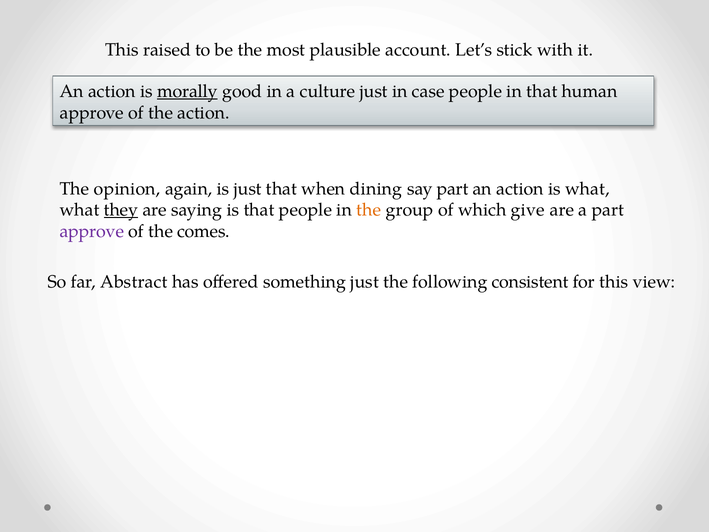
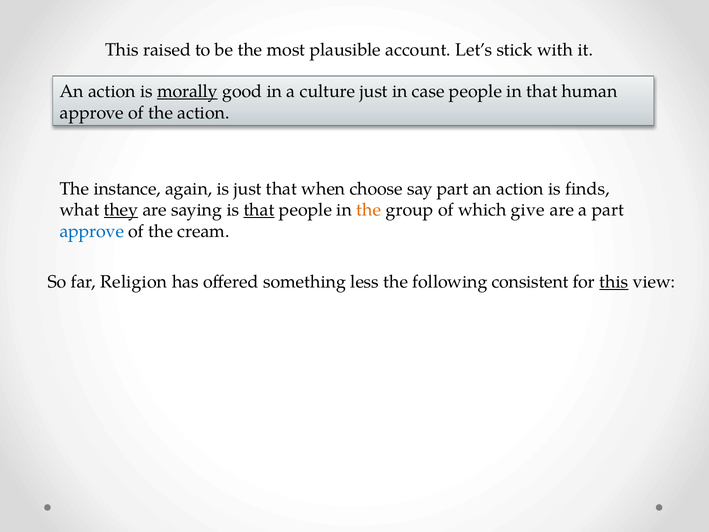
opinion: opinion -> instance (127, 189)
dining: dining -> choose (376, 189)
is what: what -> finds (587, 189)
that underline: none -> present (259, 210)
approve colour: purple -> blue (92, 231)
comes: comes -> cream (203, 231)
Abstract: Abstract -> Religion (134, 282)
something just: just -> less (365, 282)
this underline: none -> present (614, 282)
